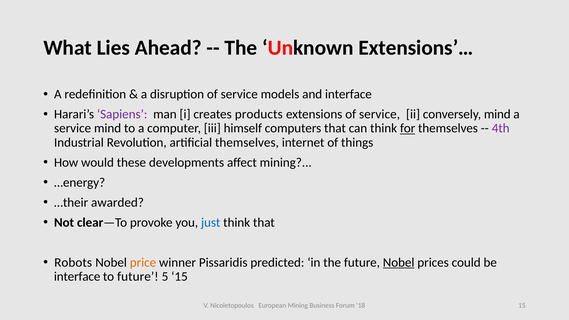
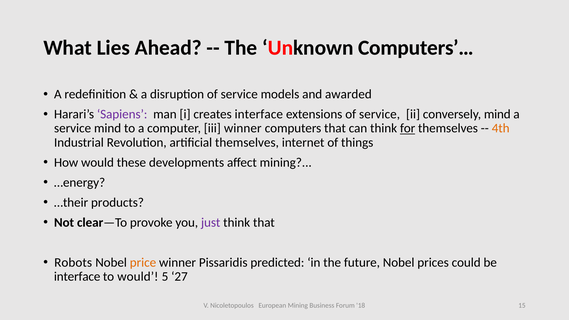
Extensions’…: Extensions’… -> Computers’… (416, 48)
and interface: interface -> awarded (348, 94)
creates products: products -> interface (259, 114)
iii himself: himself -> winner (243, 128)
4th colour: purple -> orange (501, 128)
awarded: awarded -> products (117, 202)
just colour: blue -> purple (211, 222)
Nobel underline: present -> none (399, 262)
to future: future -> would (138, 277)
5 15: 15 -> 27 (179, 277)
